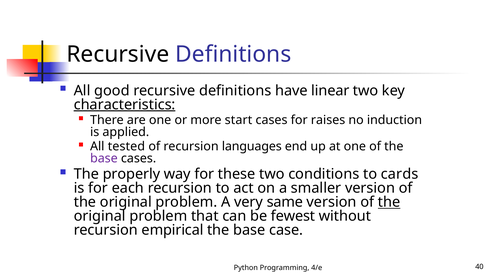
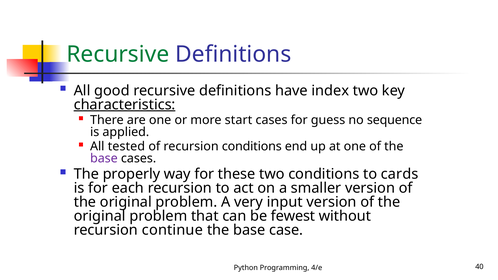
Recursive colour: black -> green (118, 54)
linear: linear -> index (330, 91)
raises: raises -> guess (328, 120)
induction: induction -> sequence (395, 120)
recursion languages: languages -> conditions (252, 147)
same: same -> input (285, 202)
the underline: present -> none (389, 202)
empirical: empirical -> continue (172, 230)
